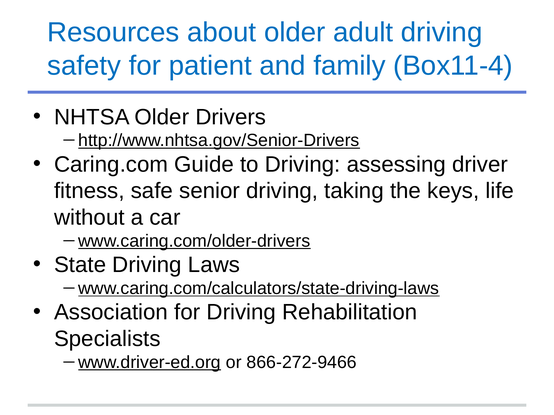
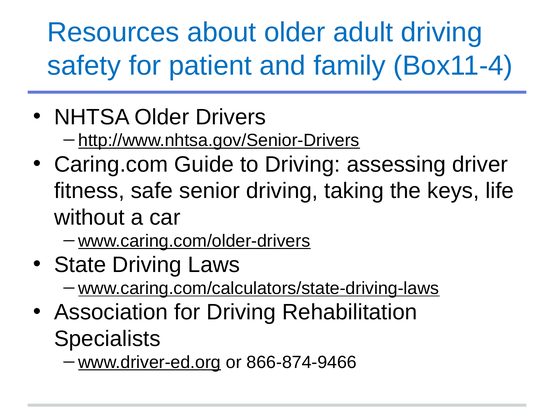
866-272-9466: 866-272-9466 -> 866-874-9466 (302, 363)
